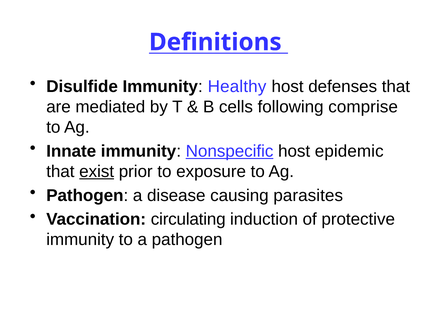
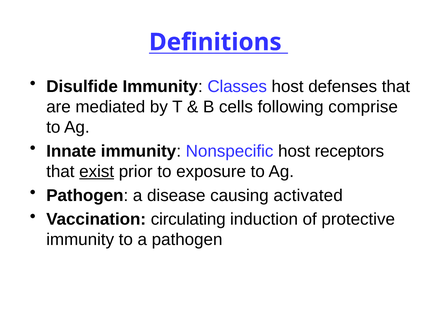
Healthy: Healthy -> Classes (237, 86)
Nonspecific underline: present -> none (230, 151)
epidemic: epidemic -> receptors (349, 151)
parasites: parasites -> activated (308, 195)
